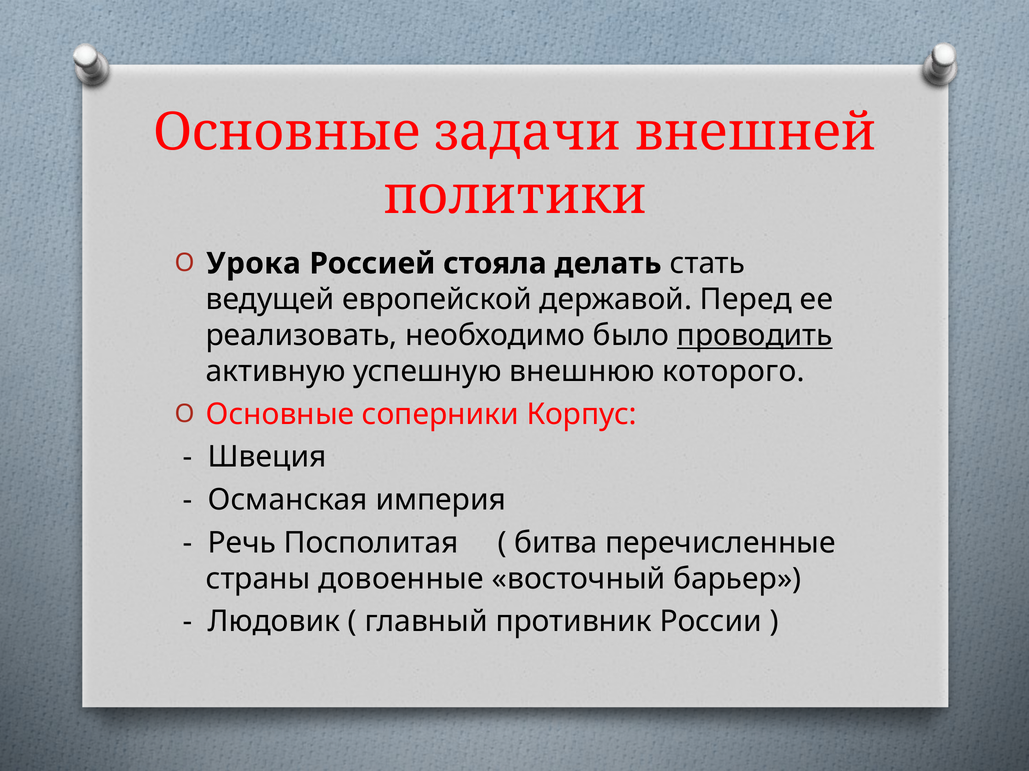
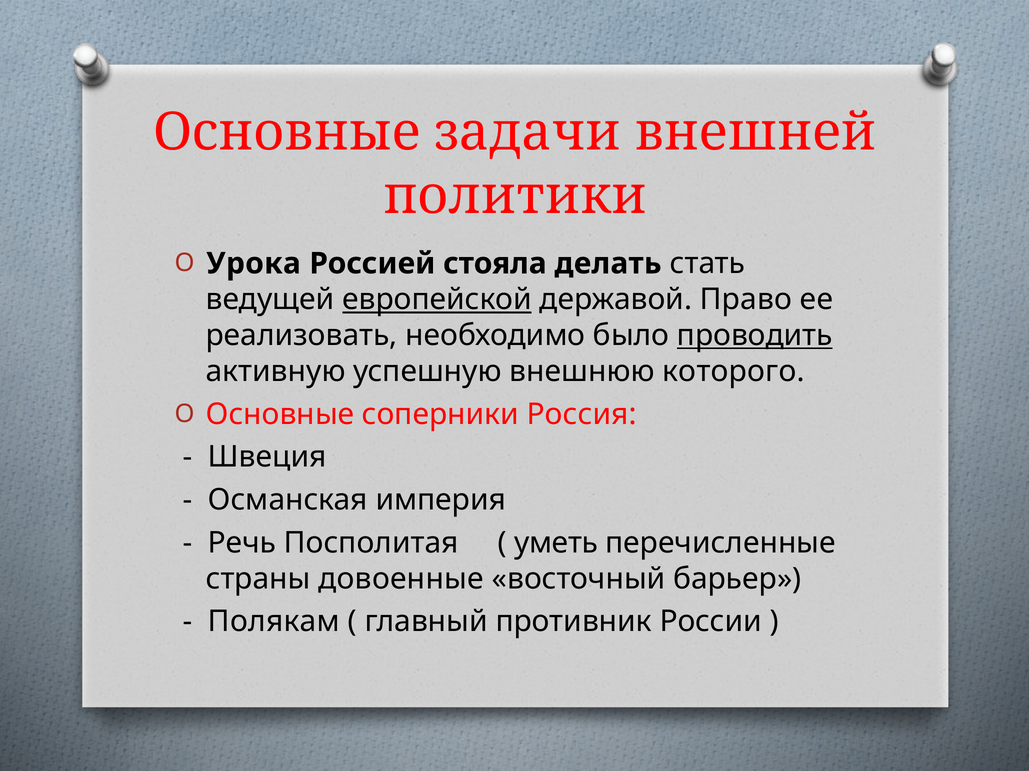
европейской underline: none -> present (437, 300)
Перед: Перед -> Право (746, 300)
Корпус: Корпус -> Россия (582, 415)
битва: битва -> уметь (556, 543)
Людовик: Людовик -> Полякам (274, 622)
